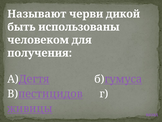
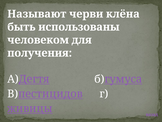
дикой: дикой -> клёна (123, 14)
